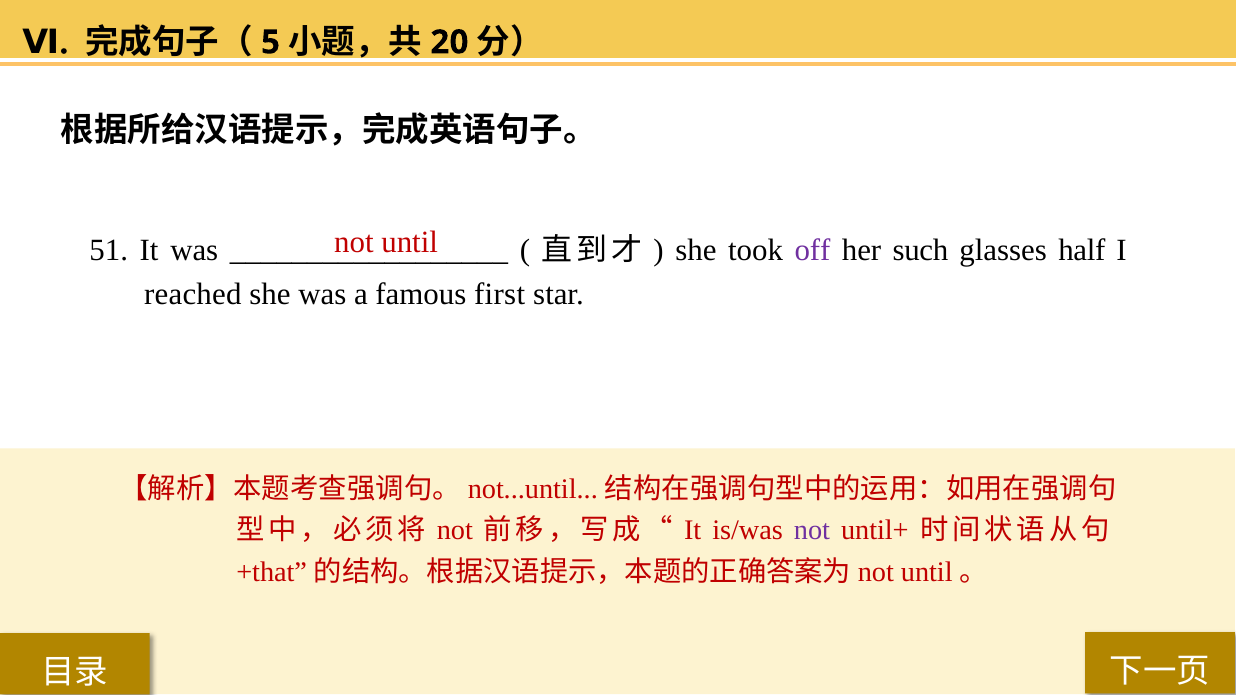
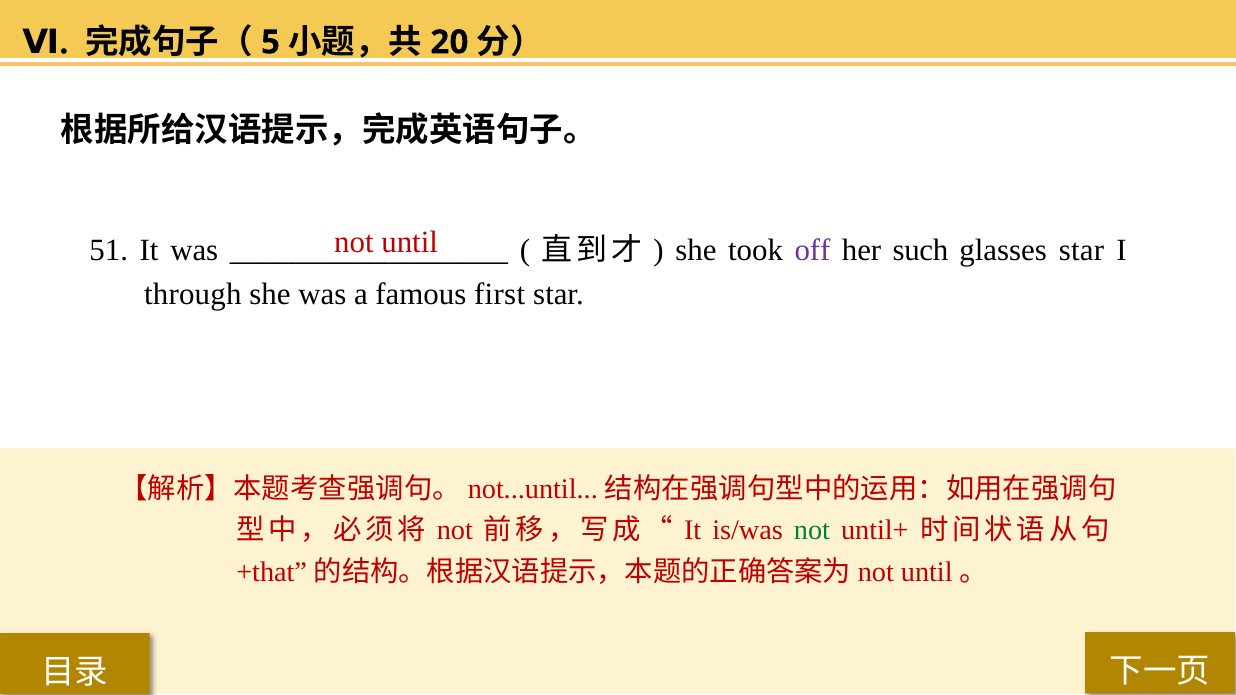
glasses half: half -> star (1082, 250)
reached: reached -> through (193, 295)
not colour: purple -> green (812, 531)
